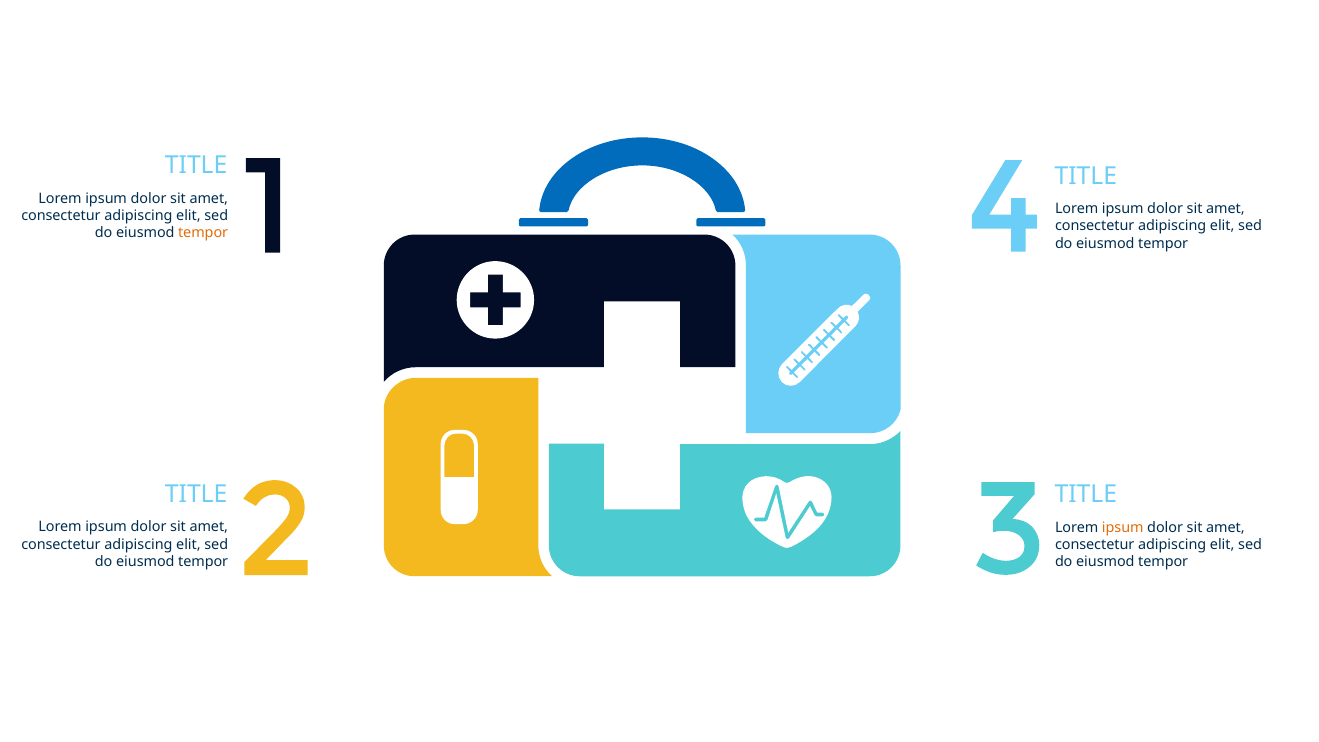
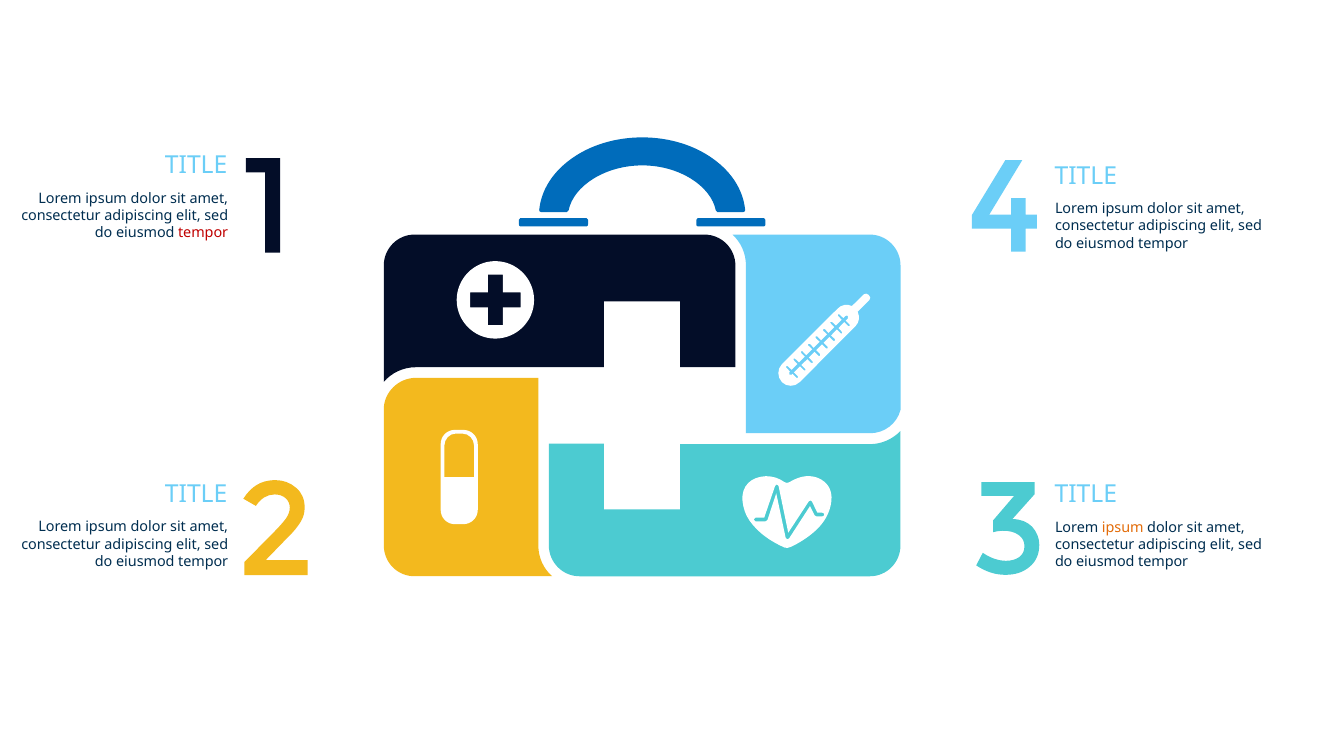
tempor colour: orange -> red (203, 233)
